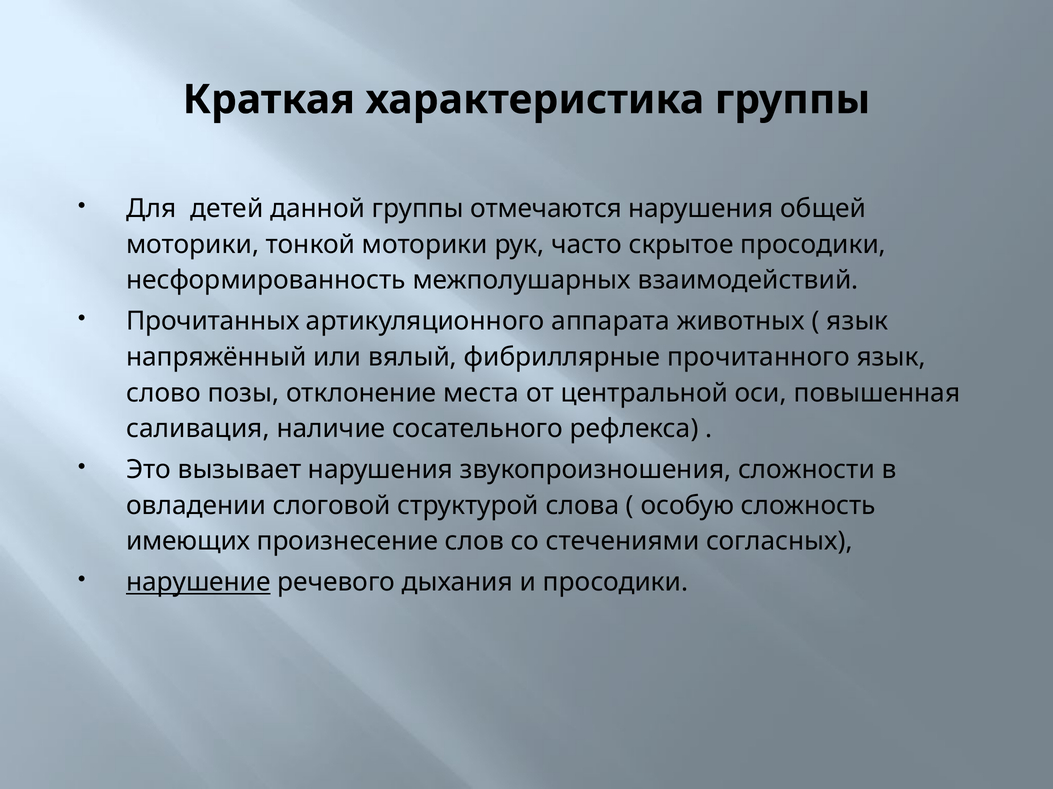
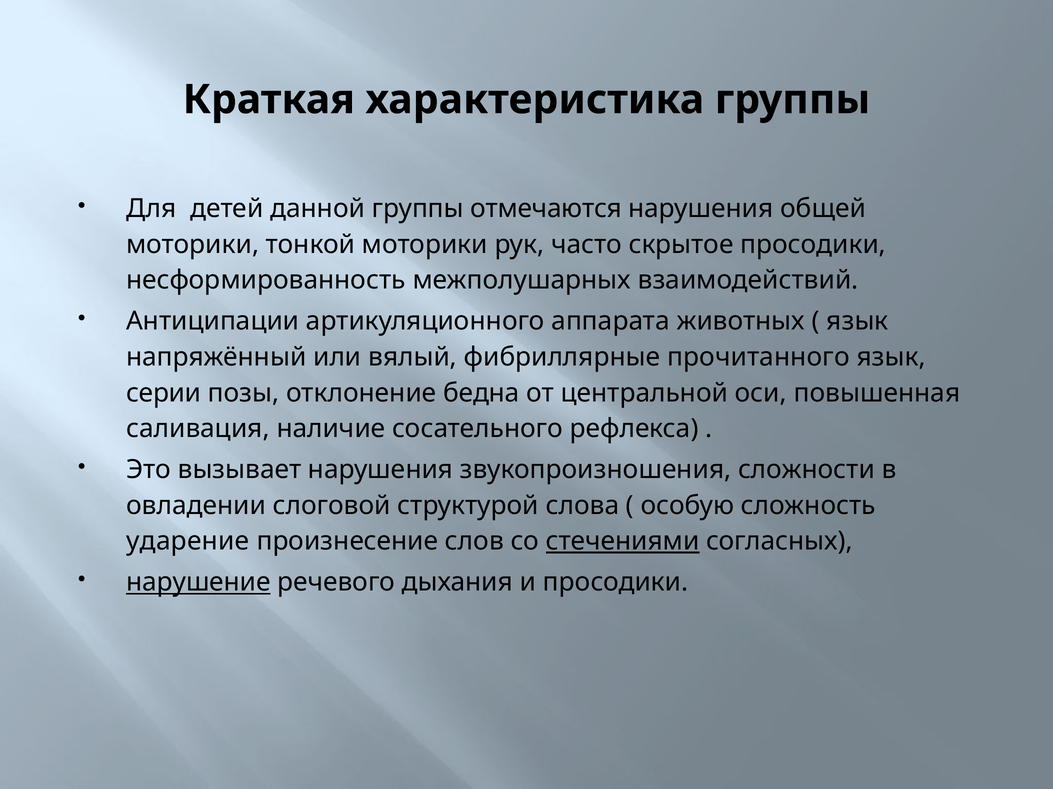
Прочитанных: Прочитанных -> Антиципации (213, 322)
слово: слово -> серии (164, 393)
места: места -> бедна (481, 393)
имеющих: имеющих -> ударение (188, 542)
стечениями underline: none -> present (623, 542)
